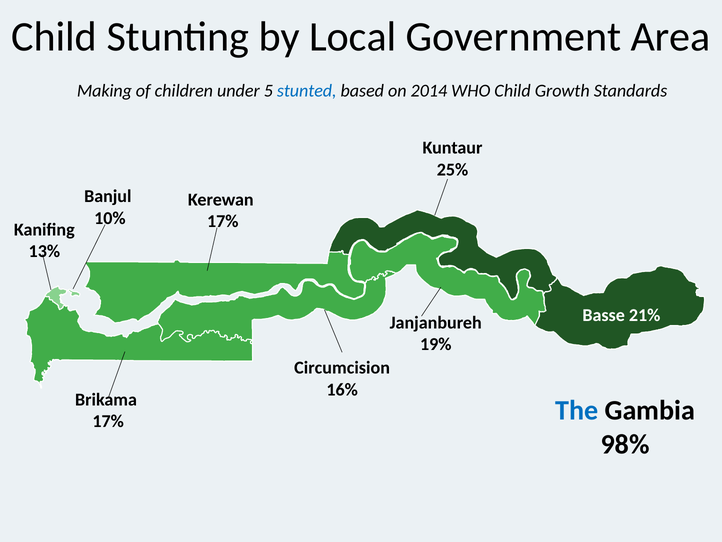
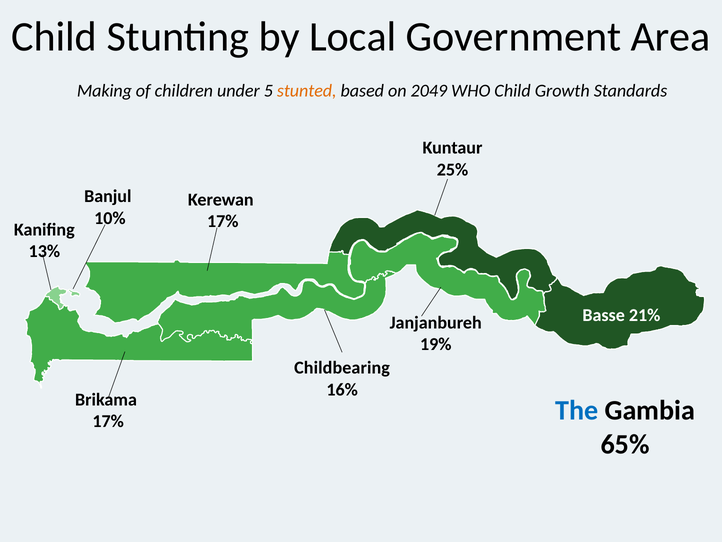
stunted colour: blue -> orange (307, 91)
2014: 2014 -> 2049 (429, 91)
Circumcision: Circumcision -> Childbearing (342, 368)
98%: 98% -> 65% (625, 444)
